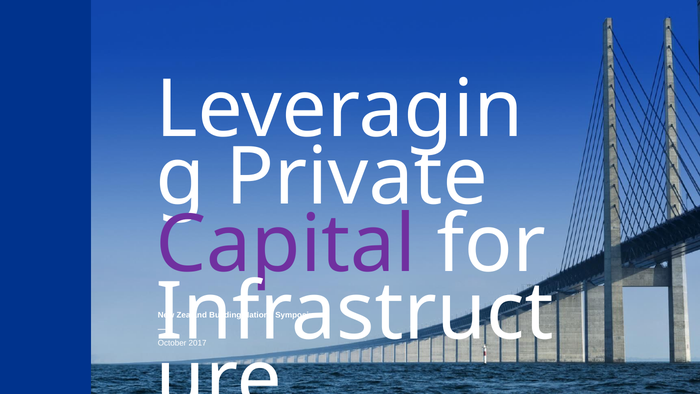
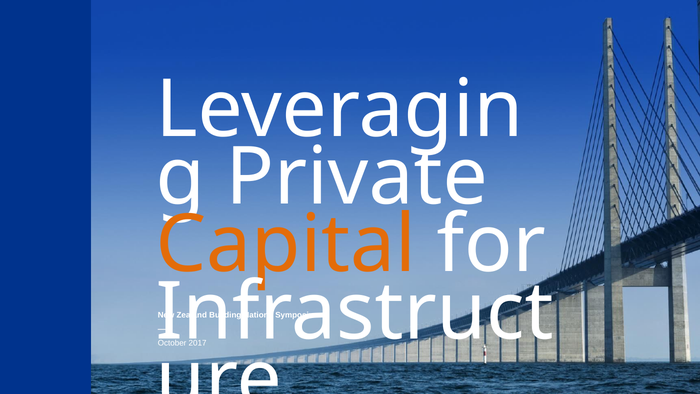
Capital colour: purple -> orange (286, 245)
